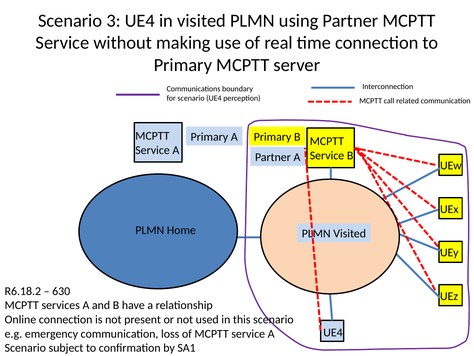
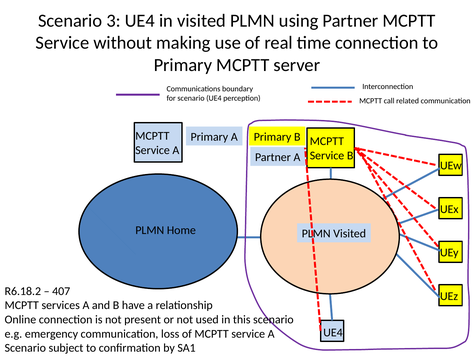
630: 630 -> 407 (61, 291)
